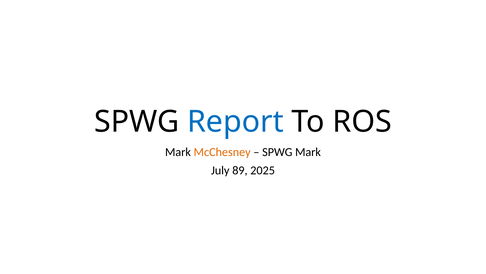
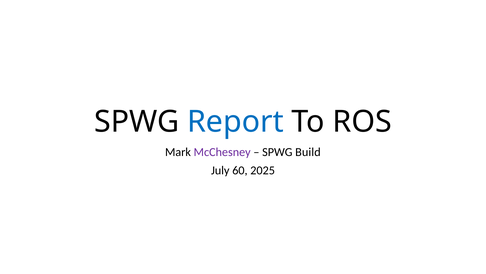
McChesney colour: orange -> purple (222, 152)
SPWG Mark: Mark -> Build (308, 152)
89: 89 -> 60 (240, 170)
